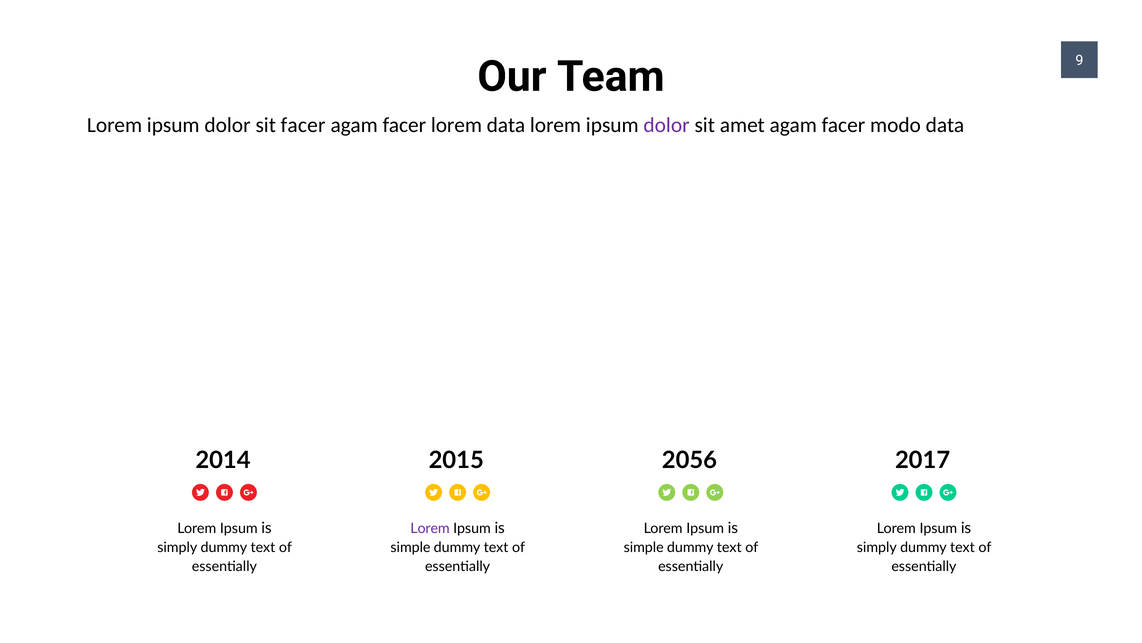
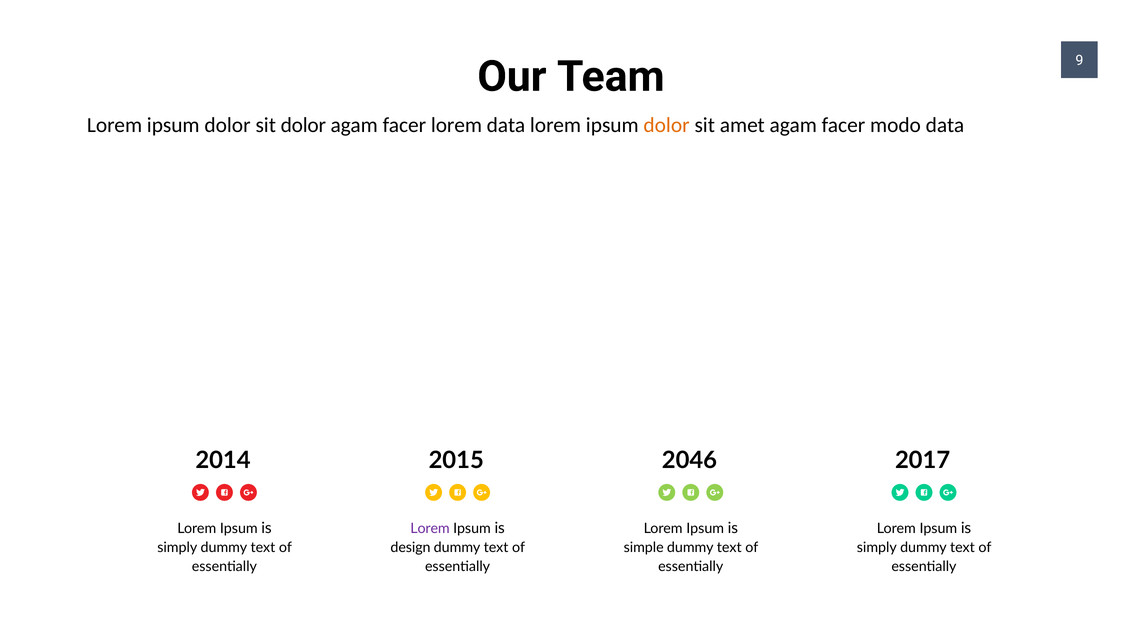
sit facer: facer -> dolor (303, 125)
dolor colour: purple -> orange (667, 125)
2056: 2056 -> 2046 (689, 460)
simple: simple -> design (411, 547)
